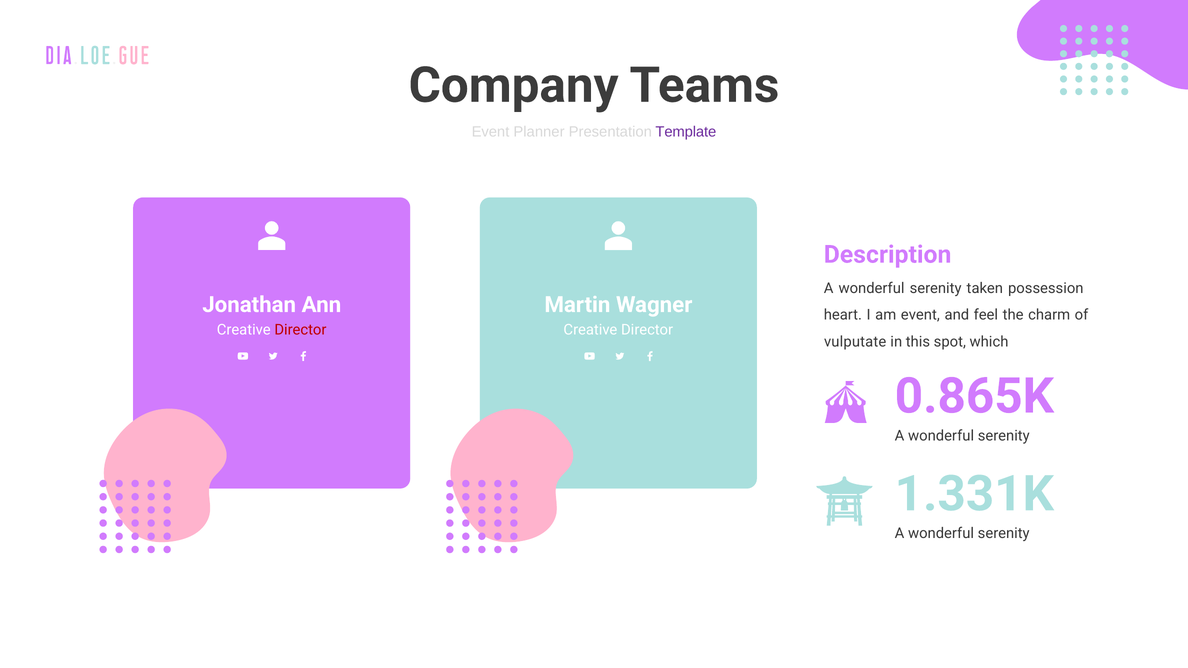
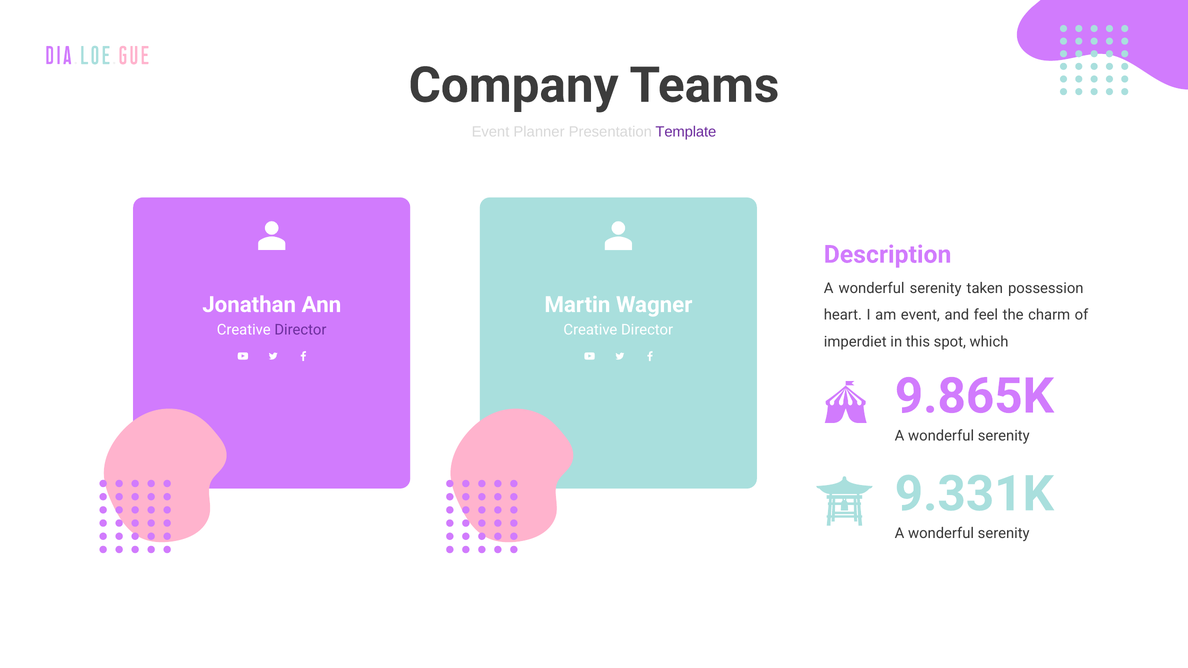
Director colour: red -> purple (300, 330)
vulputate: vulputate -> imperdiet (855, 342)
0.865K: 0.865K -> 9.865K (974, 396)
1.331K: 1.331K -> 9.331K (974, 494)
